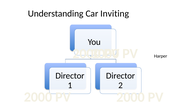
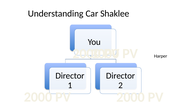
Inviting: Inviting -> Shaklee (115, 14)
